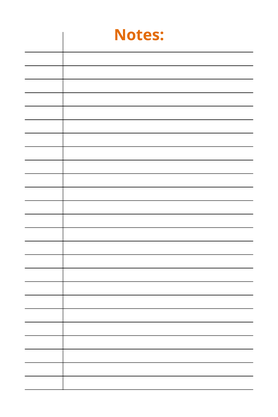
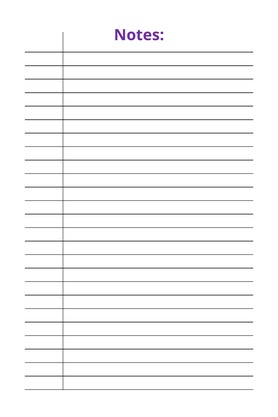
Notes colour: orange -> purple (139, 35)
